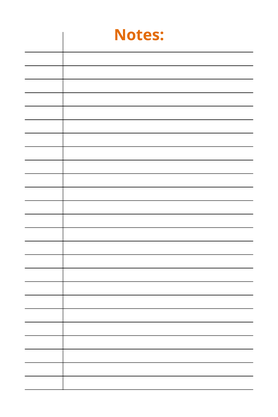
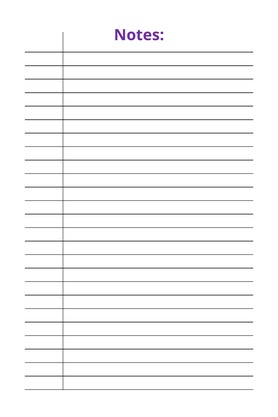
Notes colour: orange -> purple (139, 35)
